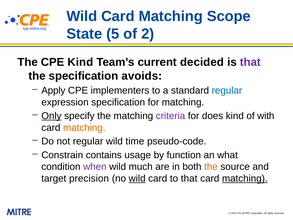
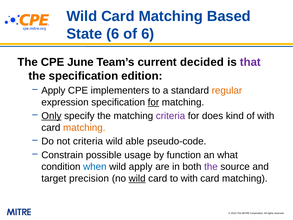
Scope: Scope -> Based (229, 16)
State 5: 5 -> 6 (113, 34)
of 2: 2 -> 6 (148, 34)
CPE Kind: Kind -> June (80, 62)
avoids: avoids -> edition (142, 76)
regular colour: blue -> orange (227, 90)
for underline: none -> present (153, 102)
not regular: regular -> criteria (88, 141)
time: time -> able (135, 141)
contains: contains -> possible (104, 155)
when colour: purple -> blue (95, 167)
wild much: much -> apply (141, 167)
the colour: orange -> purple (211, 167)
to that: that -> with (189, 178)
matching underline: present -> none (245, 178)
